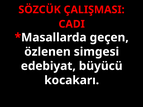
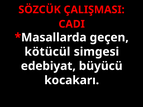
özlenen: özlenen -> kötücül (47, 52)
